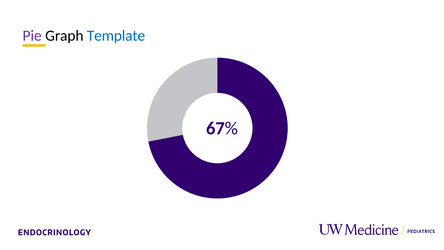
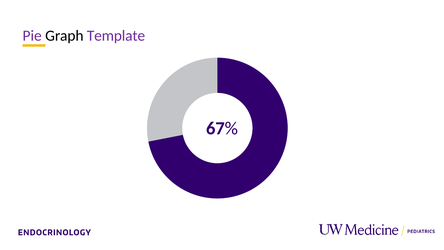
Template colour: blue -> purple (116, 36)
